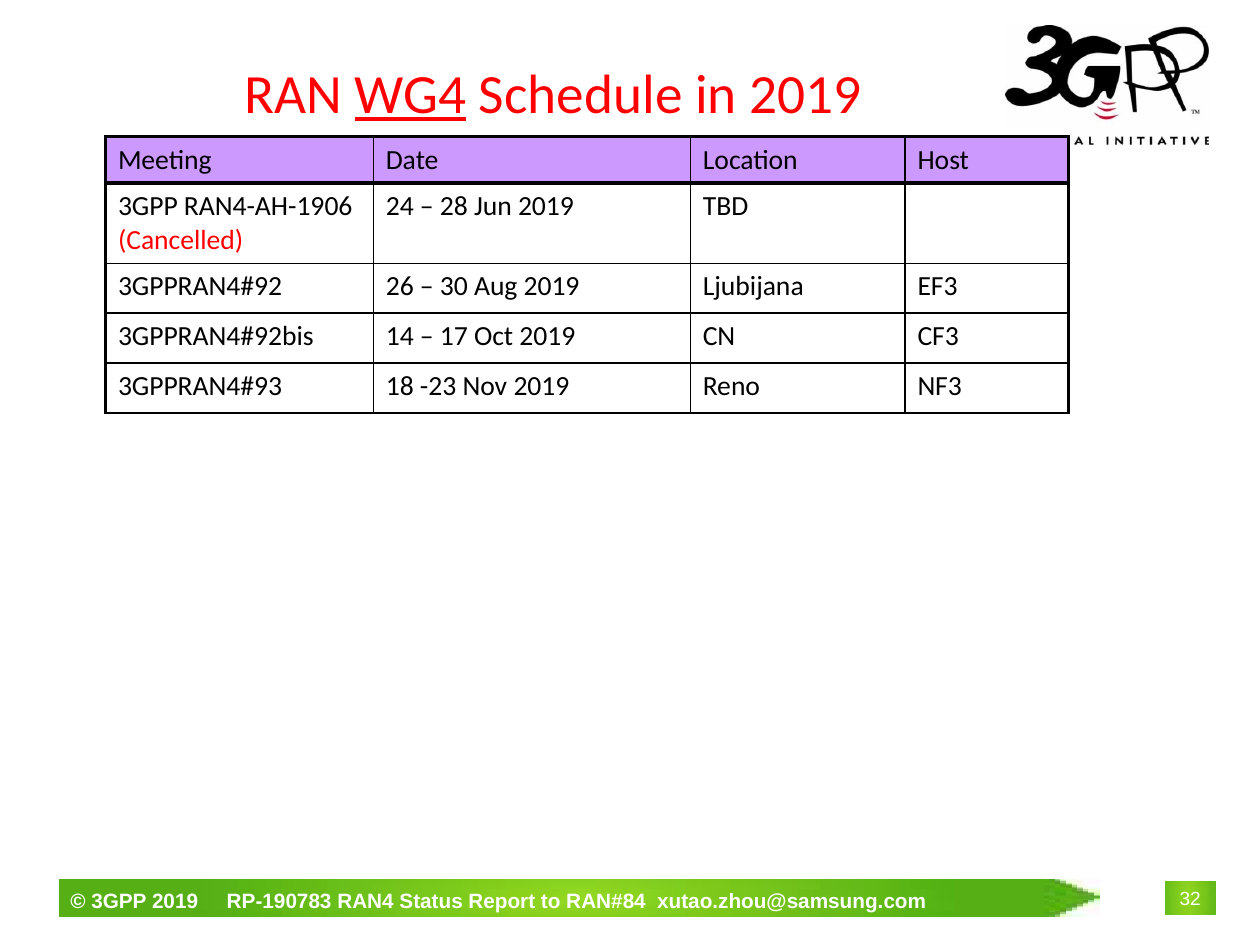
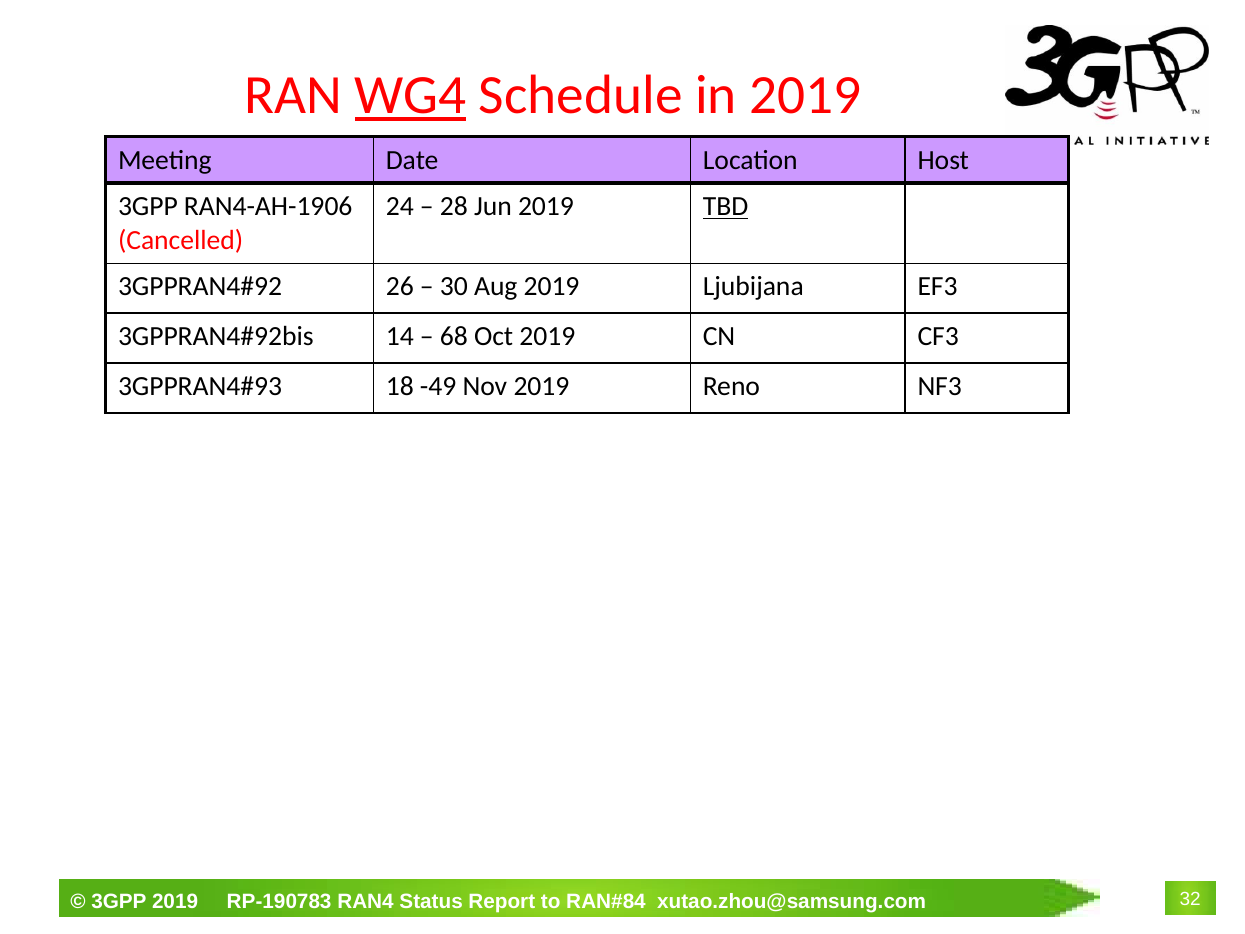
TBD underline: none -> present (726, 206)
17: 17 -> 68 (454, 337)
-23: -23 -> -49 (438, 387)
